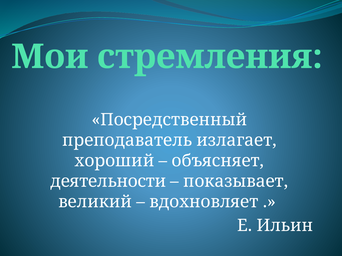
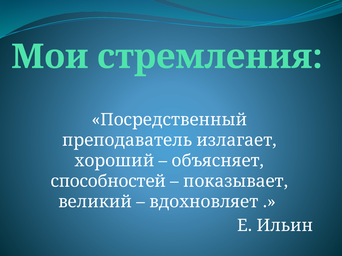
деятельности: деятельности -> способностей (108, 182)
